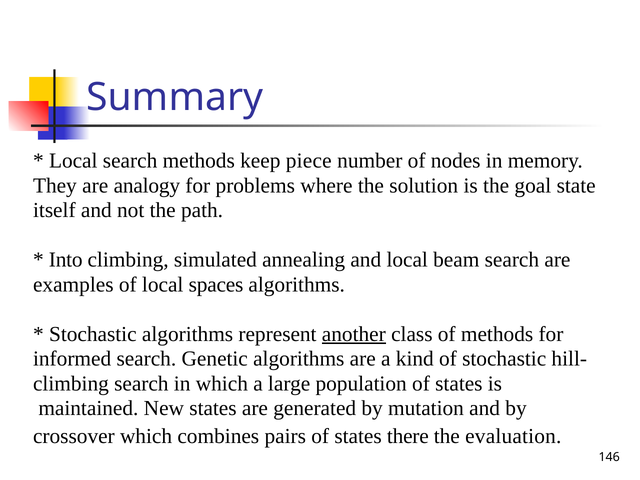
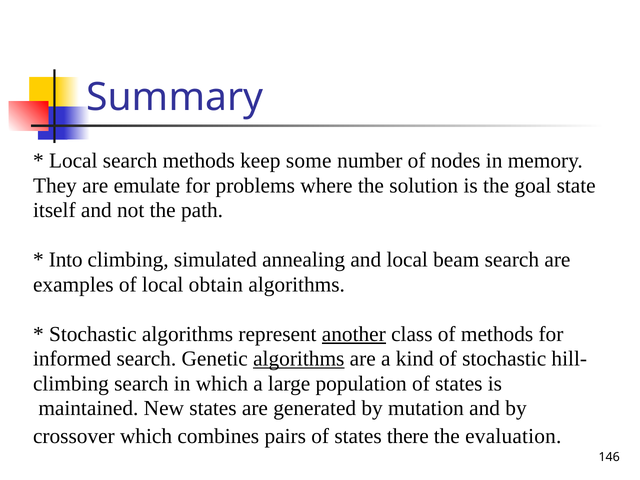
piece: piece -> some (309, 161)
analogy: analogy -> emulate (147, 186)
spaces: spaces -> obtain (216, 285)
algorithms underline: none -> present (299, 359)
